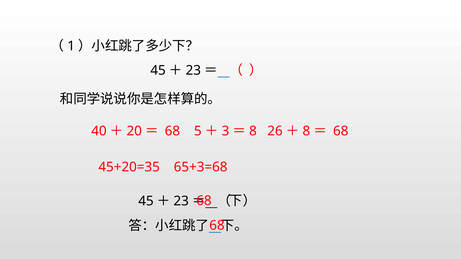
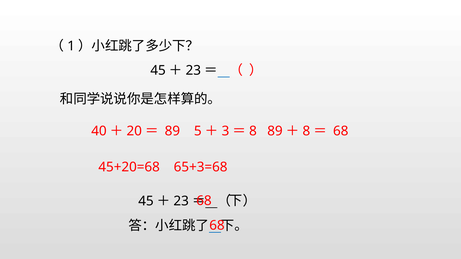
68: 68 -> 89 (172, 131)
26: 26 -> 89 (275, 131)
45+20=35: 45+20=35 -> 45+20=68 (129, 167)
